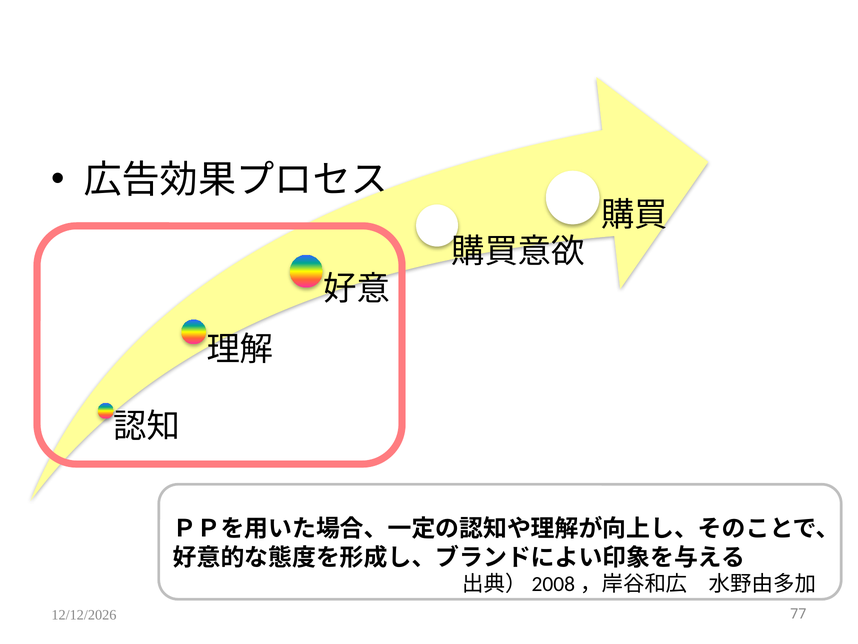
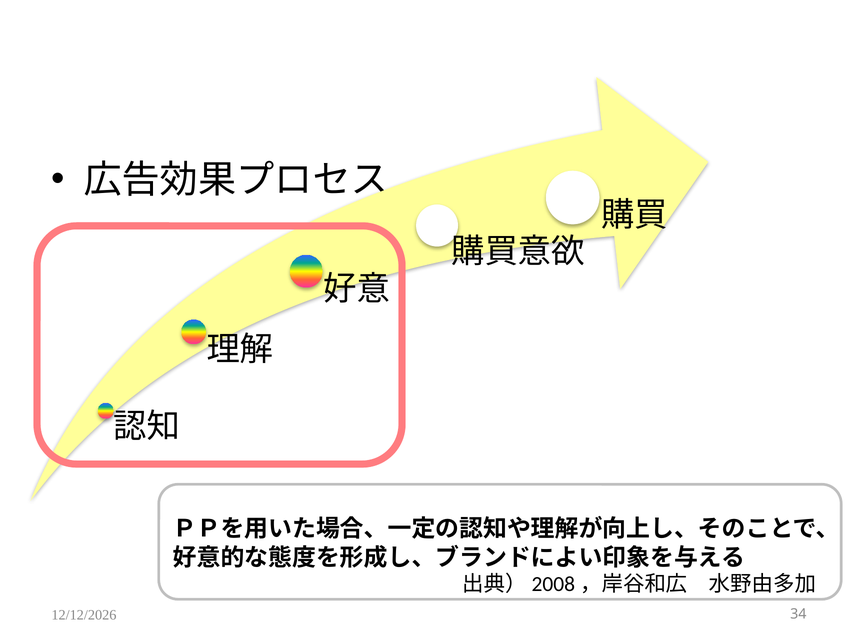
77: 77 -> 34 (798, 613)
